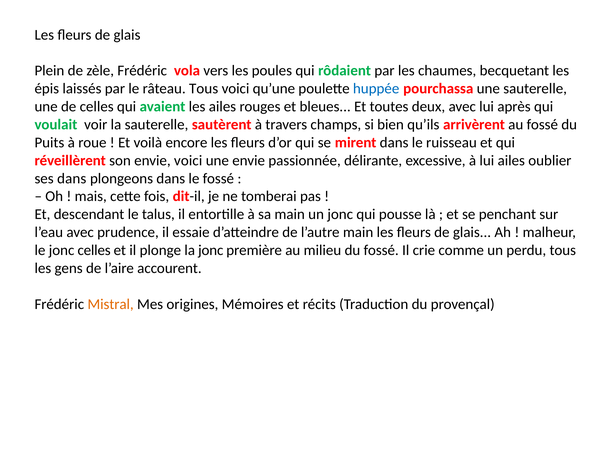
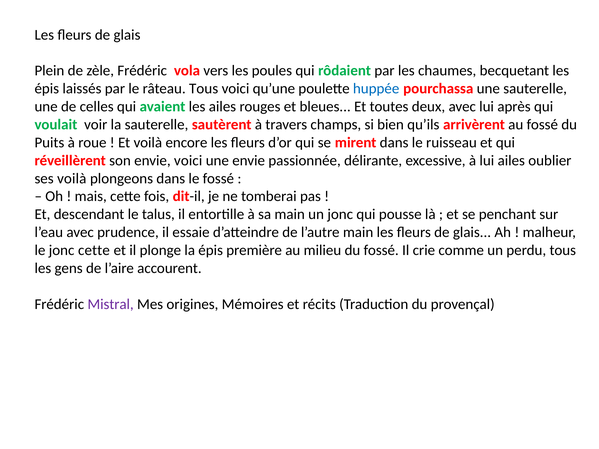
ses dans: dans -> voilà (72, 179)
jonc celles: celles -> cette (94, 250)
la jonc: jonc -> épis (211, 250)
Mistral colour: orange -> purple (111, 304)
